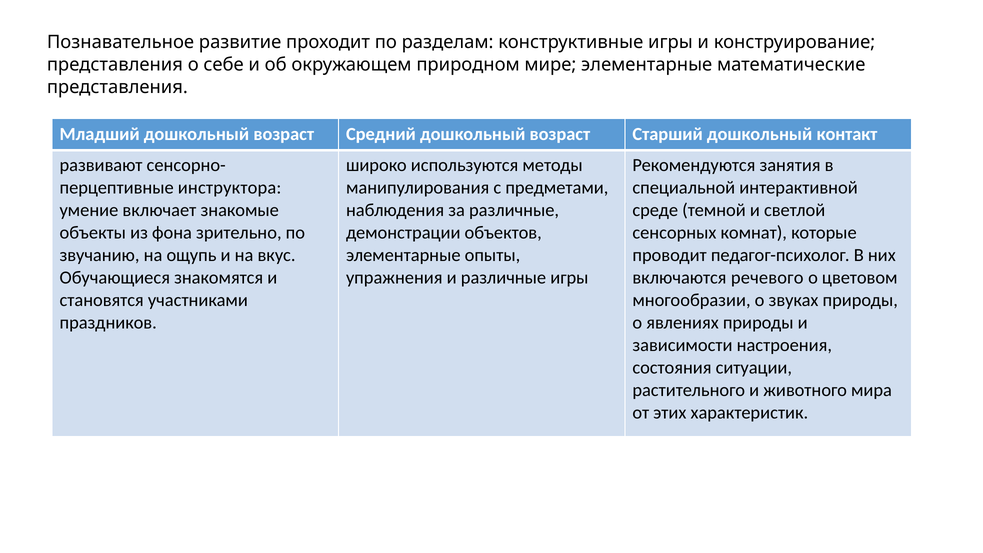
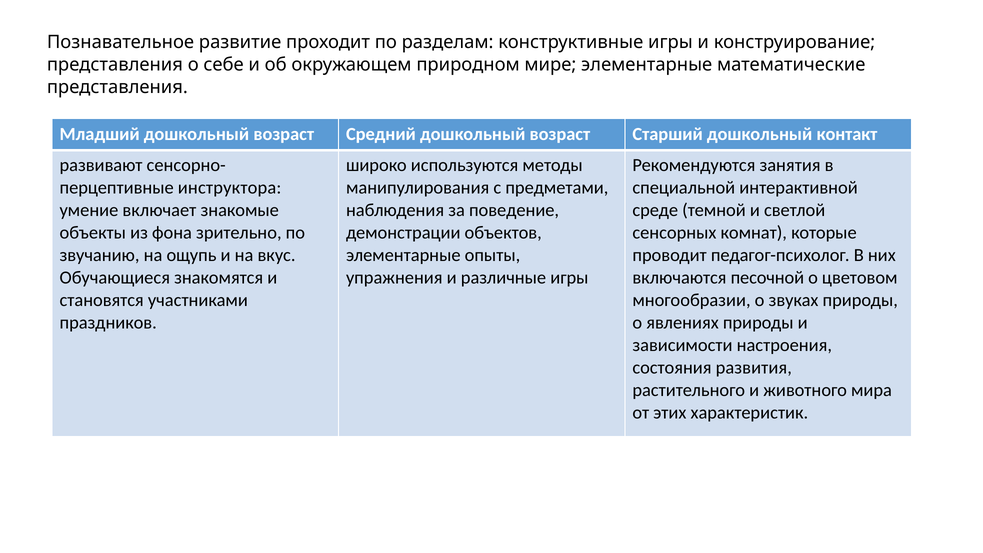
за различные: различные -> поведение (514, 210)
речевого: речевого -> песочной (767, 278)
ситуации: ситуации -> развития (754, 368)
